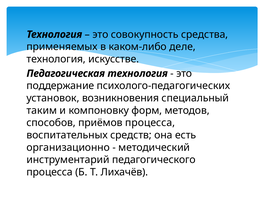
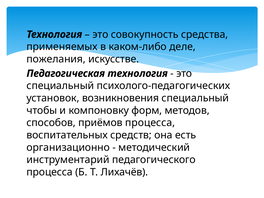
технология: технология -> пожелания (56, 59)
поддержание: поддержание -> специальный (60, 86)
таким: таким -> чтобы (42, 110)
